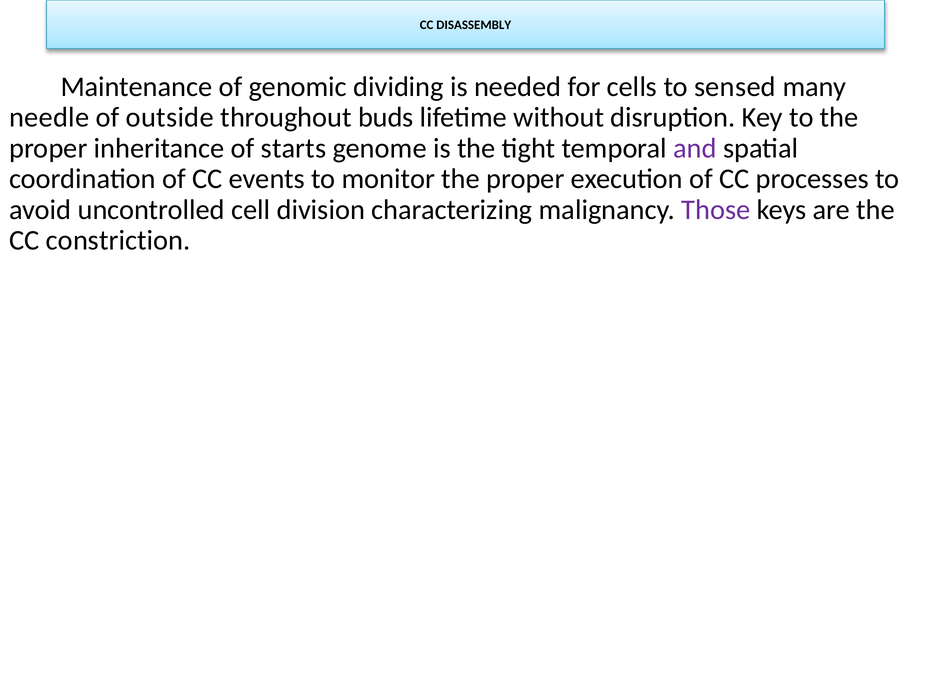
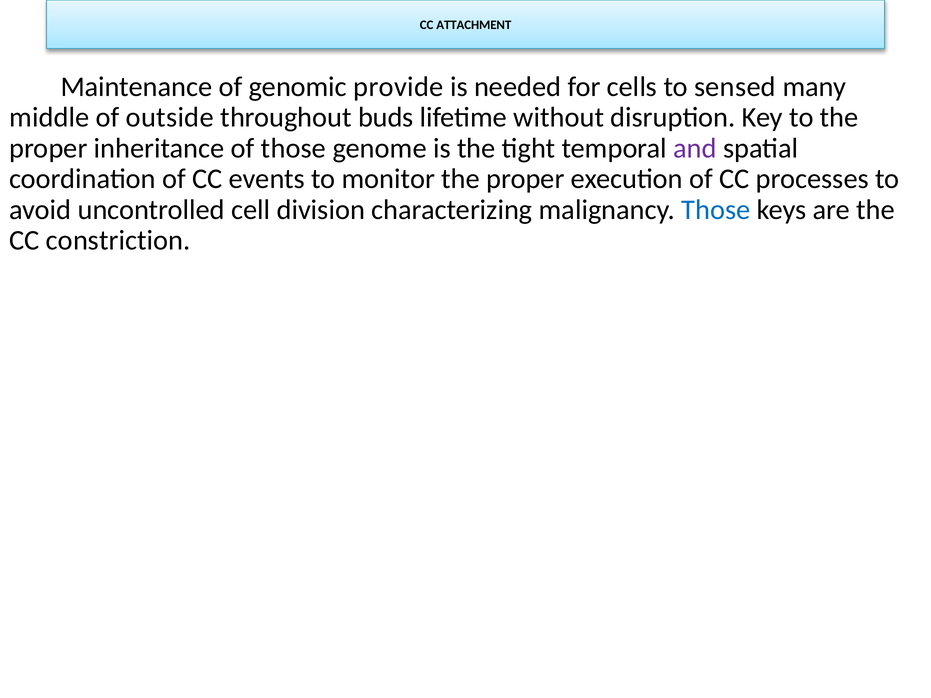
DISASSEMBLY: DISASSEMBLY -> ATTACHMENT (474, 25)
dividing: dividing -> provide (398, 87)
needle: needle -> middle (49, 118)
of starts: starts -> those (293, 148)
Those colour: purple -> blue (716, 210)
